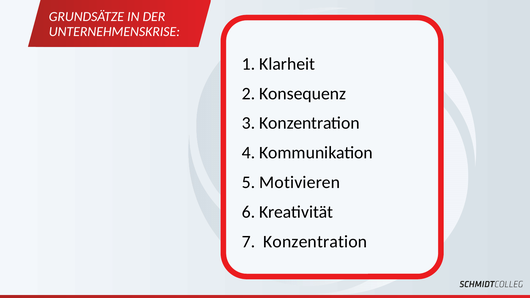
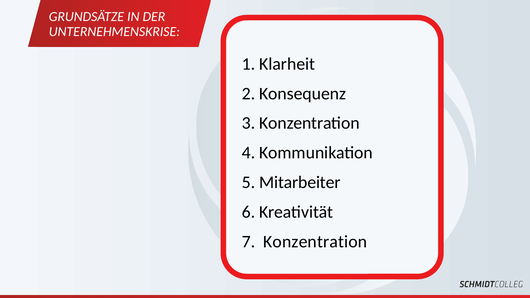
Motivieren: Motivieren -> Mitarbeiter (300, 183)
